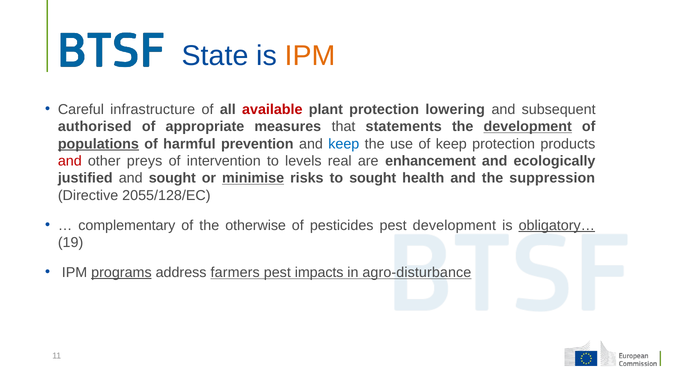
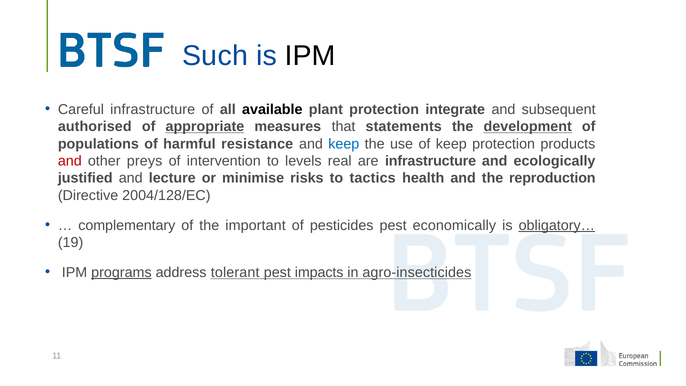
State: State -> Such (215, 56)
IPM colour: orange -> black (310, 56)
available colour: red -> black (272, 109)
lowering: lowering -> integrate (455, 109)
appropriate underline: none -> present (205, 127)
populations underline: present -> none (98, 144)
prevention: prevention -> resistance (257, 144)
are enhancement: enhancement -> infrastructure (431, 161)
and sought: sought -> lecture (172, 178)
minimise underline: present -> none (253, 178)
to sought: sought -> tactics (373, 178)
suppression: suppression -> reproduction (552, 178)
2055/128/EC: 2055/128/EC -> 2004/128/EC (166, 195)
otherwise: otherwise -> important (256, 225)
pest development: development -> economically (454, 225)
farmers: farmers -> tolerant (235, 272)
agro-disturbance: agro-disturbance -> agro-insecticides (417, 272)
